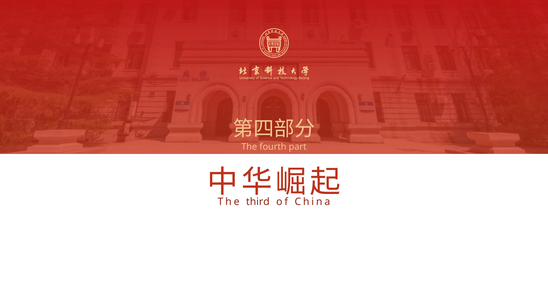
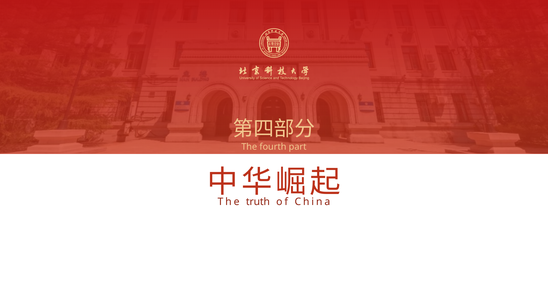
third: third -> truth (258, 202)
